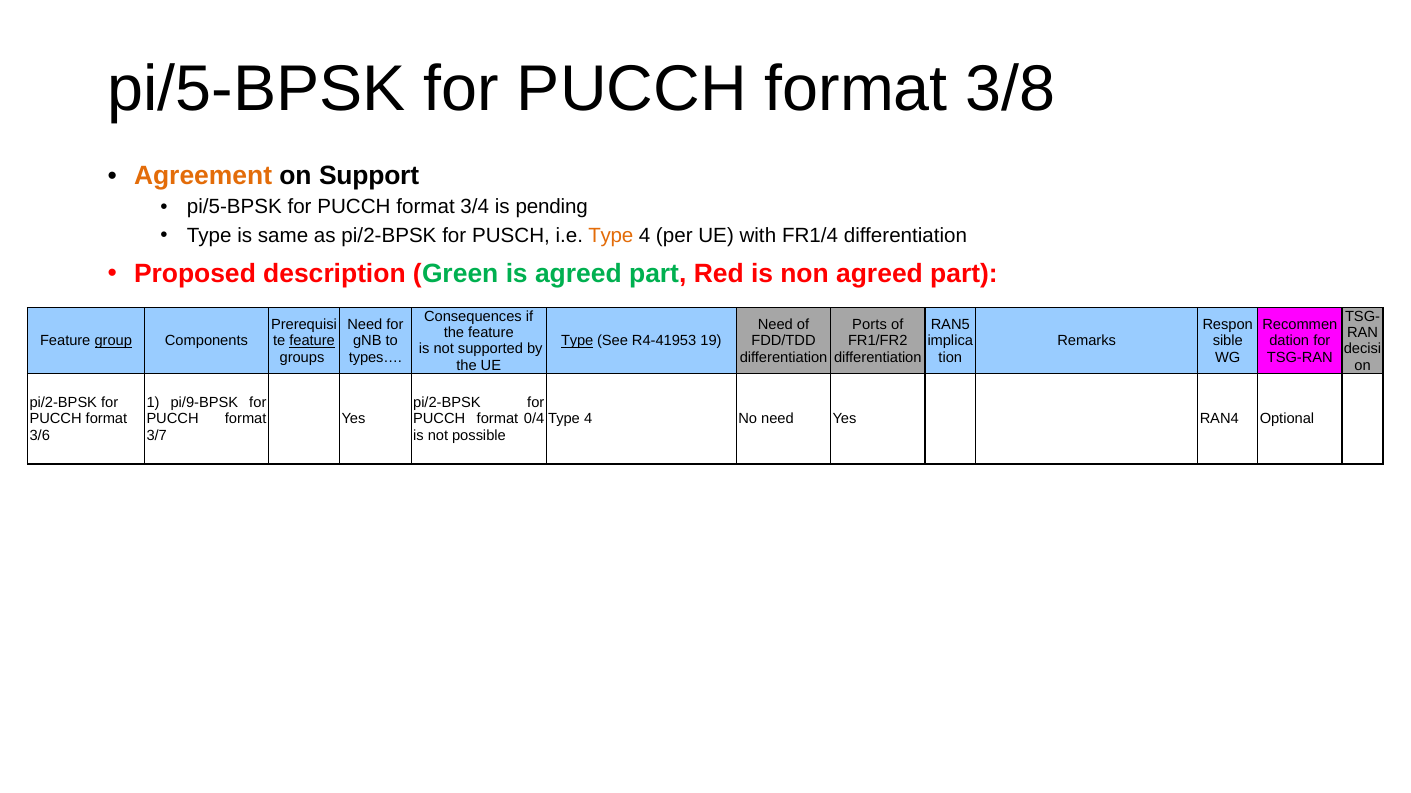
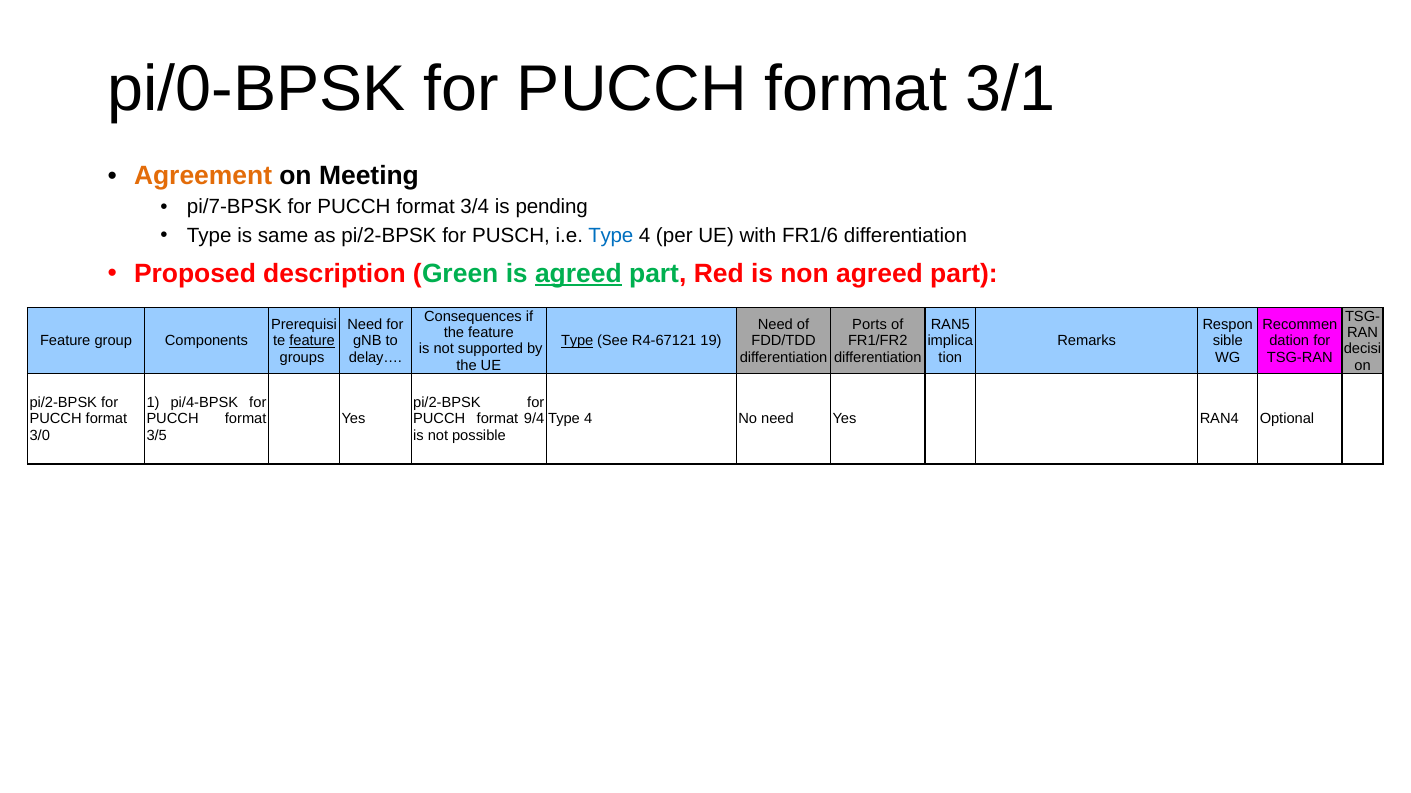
pi/5-BPSK: pi/5-BPSK -> pi/0-BPSK (257, 89)
3/8: 3/8 -> 3/1 (1011, 89)
Support: Support -> Meeting (369, 176)
pi/5-BPSK: pi/5-BPSK -> pi/7-BPSK (234, 207)
Type colour: orange -> blue (611, 236)
FR1/4: FR1/4 -> FR1/6 (810, 236)
agreed underline: none -> present (578, 274)
group underline: present -> none (113, 341)
R4-41953: R4-41953 -> R4-67121 (664, 341)
types…: types… -> delay… (375, 358)
pi/9-BPSK: pi/9-BPSK -> pi/4-BPSK (204, 403)
0/4: 0/4 -> 9/4 (534, 419)
3/6: 3/6 -> 3/0 (40, 436)
3/7: 3/7 -> 3/5 (157, 436)
